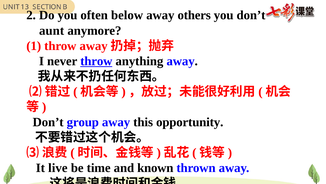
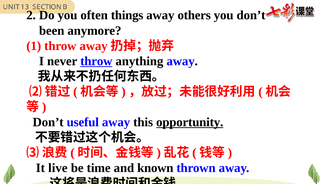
below: below -> things (127, 15)
aunt: aunt -> been (52, 30)
group: group -> useful (83, 122)
opportunity underline: none -> present (190, 122)
